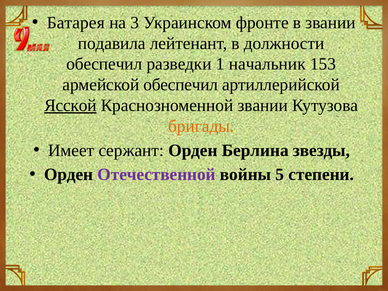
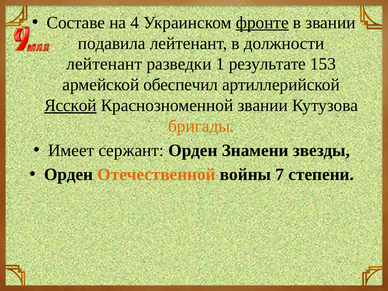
Батарея: Батарея -> Составе (76, 23)
3: 3 -> 4 (135, 23)
фронте underline: none -> present (262, 23)
обеспечил: обеспечил -> лейтенант (104, 64)
начальник: начальник -> результате (267, 64)
Берлина: Берлина -> Знамени (255, 150)
Отечественной colour: purple -> orange (157, 174)
5: 5 -> 7 (280, 174)
